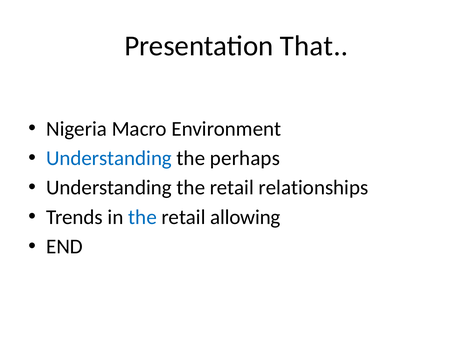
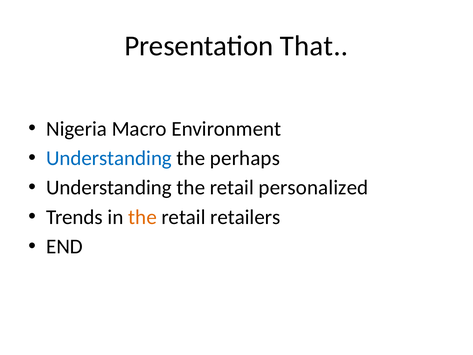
relationships: relationships -> personalized (313, 188)
the colour: blue -> orange (143, 217)
allowing: allowing -> retailers (245, 217)
